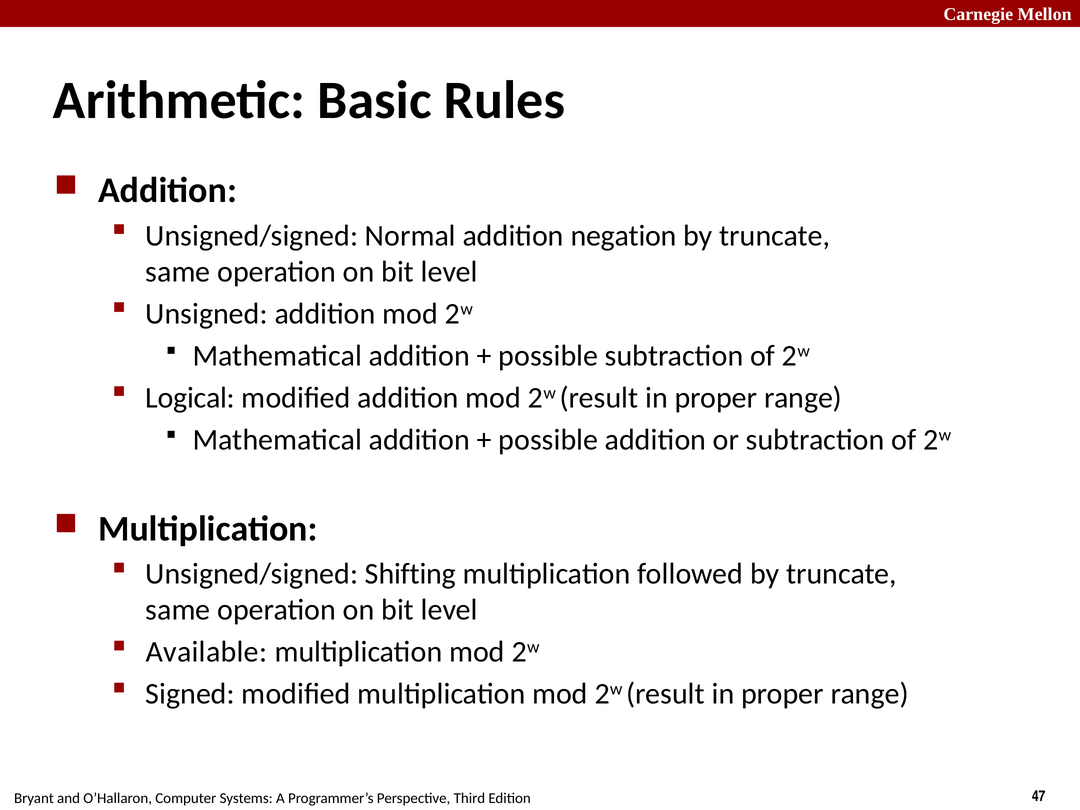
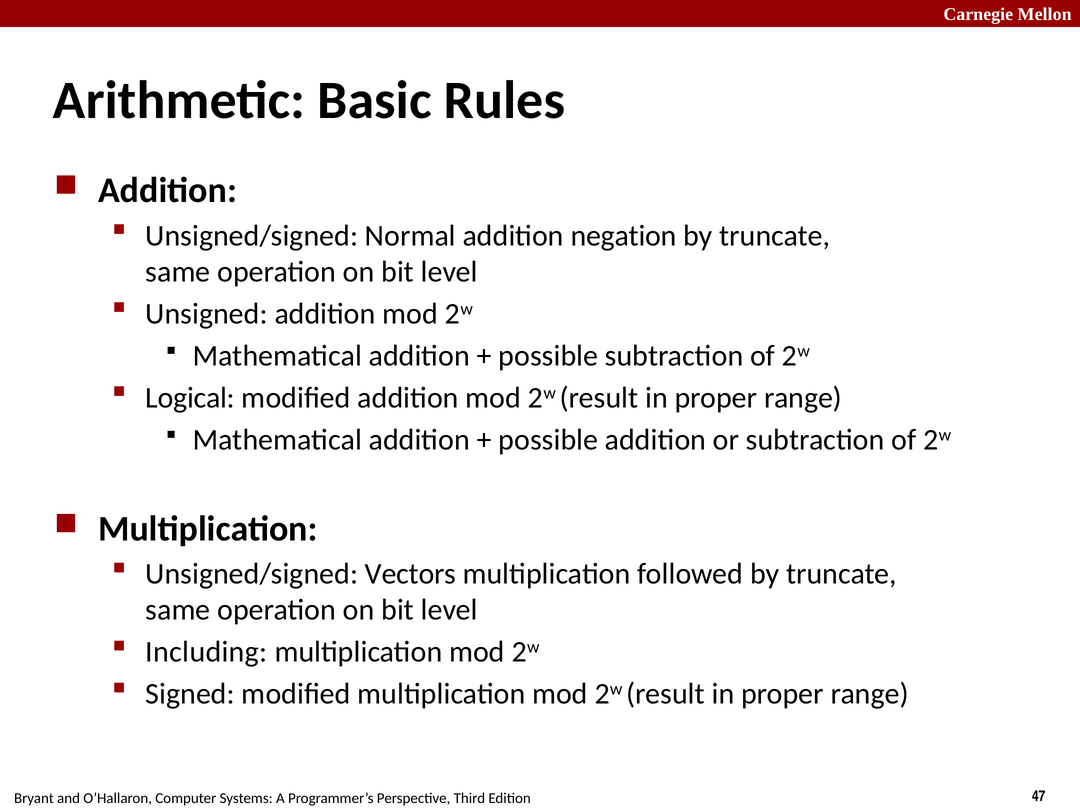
Shifting: Shifting -> Vectors (410, 574)
Available: Available -> Including (206, 652)
